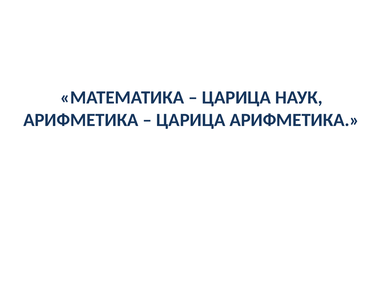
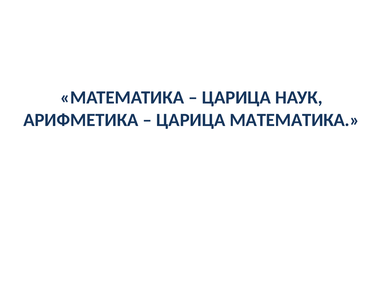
ЦАРИЦА АРИФМЕТИКА: АРИФМЕТИКА -> МАТЕМАТИКА (295, 120)
